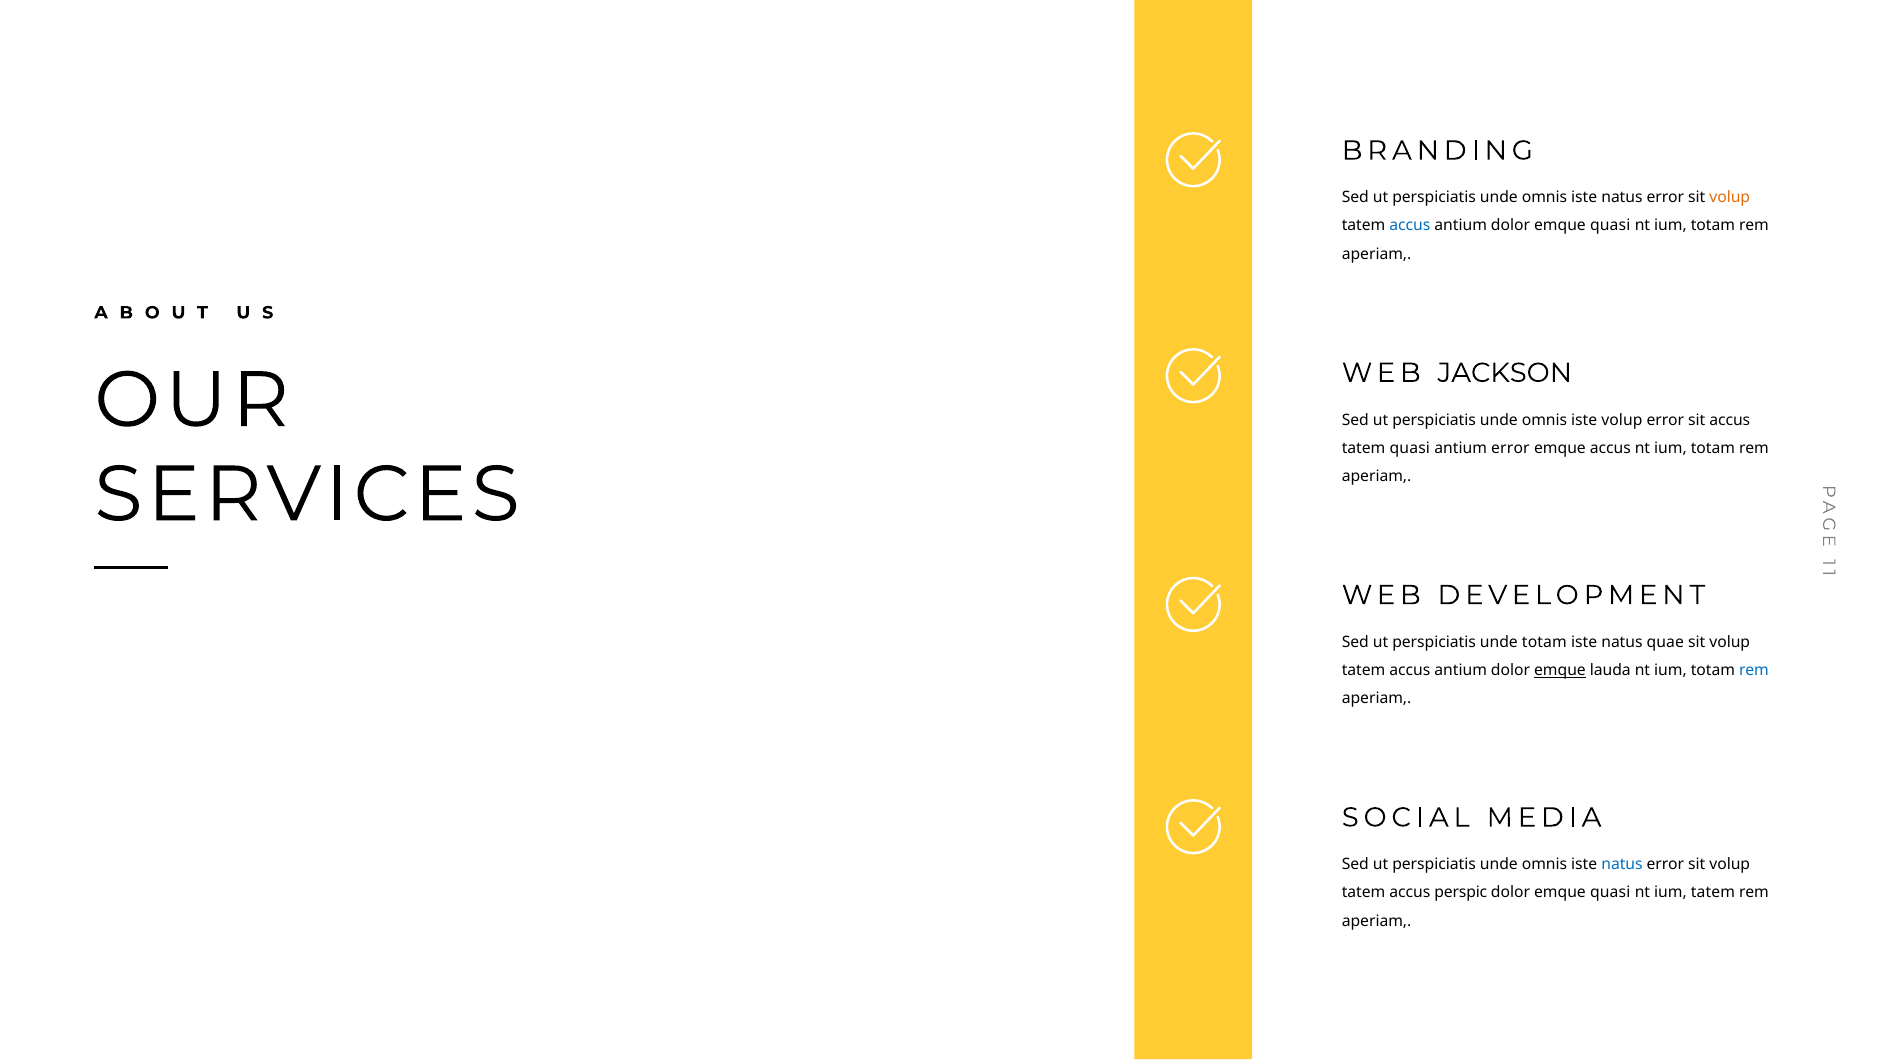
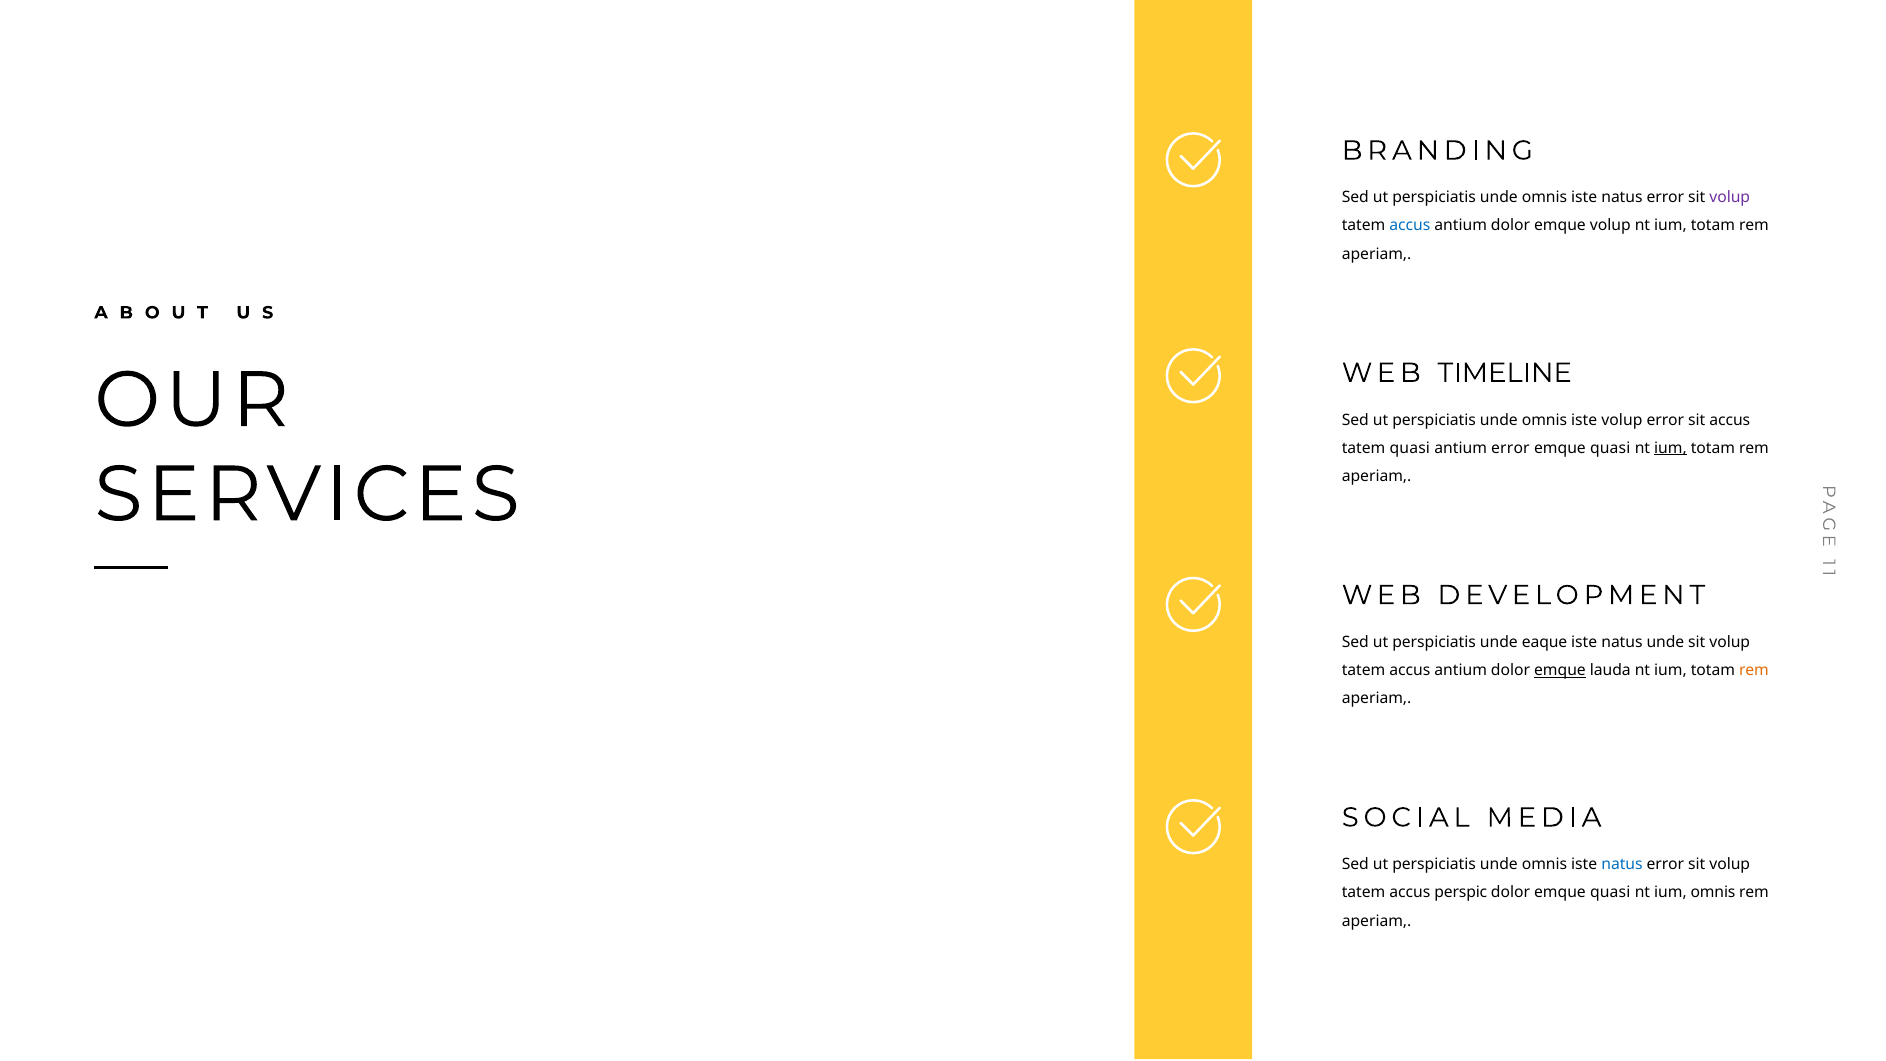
volup colour: orange -> purple (1730, 198)
antium dolor emque quasi: quasi -> volup (1610, 226)
JACKSON: JACKSON -> TIMELINE (1505, 373)
accus: accus -> quasi (1610, 448)
ium underline: none -> present (1670, 448)
unde totam: totam -> eaque (1545, 642)
natus quae: quae -> unde (1665, 642)
rem colour: blue -> orange (1754, 670)
ium tatem: tatem -> omnis (1713, 893)
